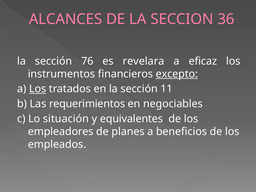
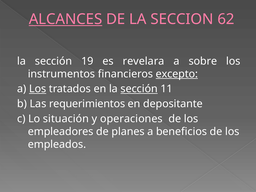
ALCANCES underline: none -> present (66, 19)
36: 36 -> 62 (226, 19)
76: 76 -> 19 (87, 61)
eficaz: eficaz -> sobre (203, 61)
sección underline: none -> present (139, 89)
negociables: negociables -> depositante (173, 104)
equivalentes: equivalentes -> operaciones (131, 119)
